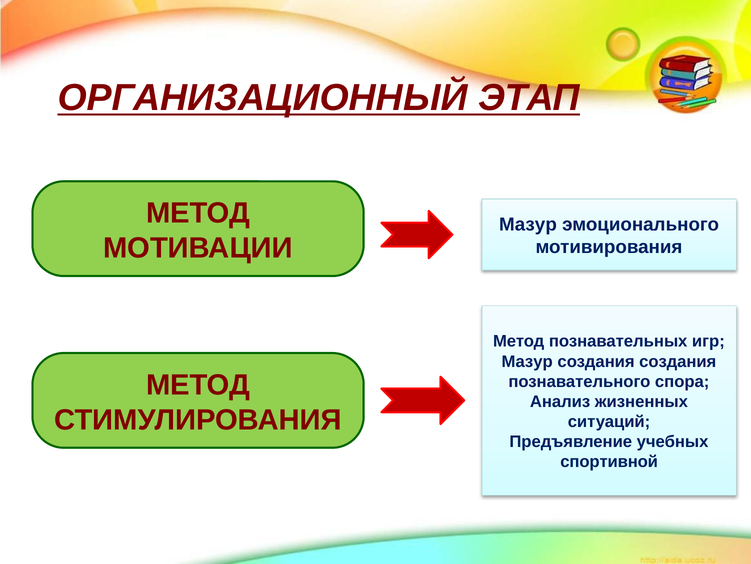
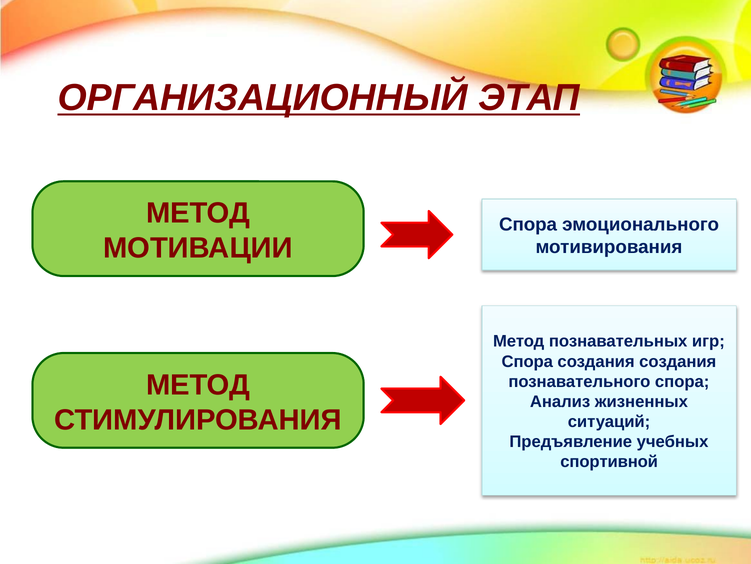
Мазур: Мазур -> Спора (528, 224)
Мазур: Мазур -> Спора (527, 361)
